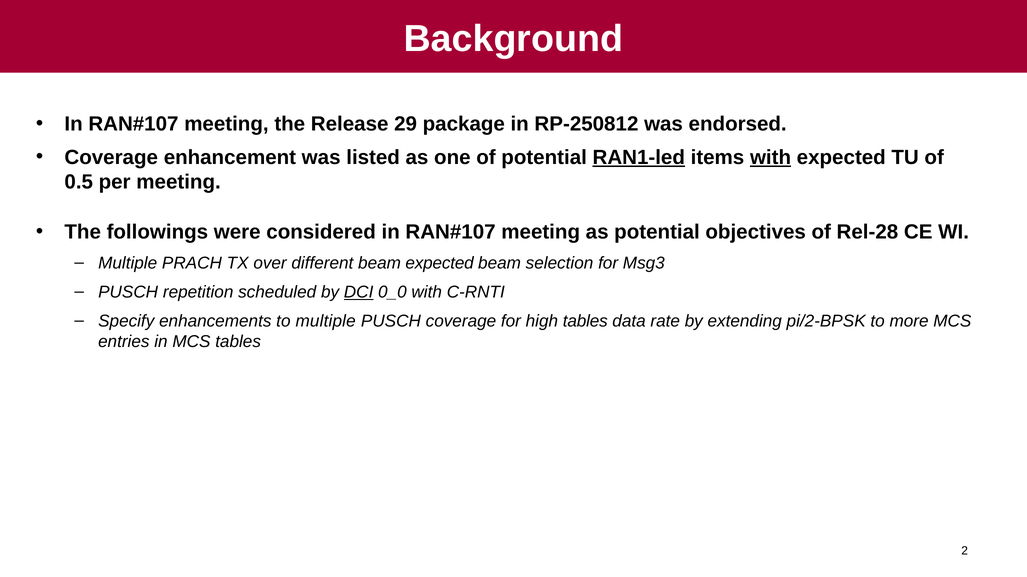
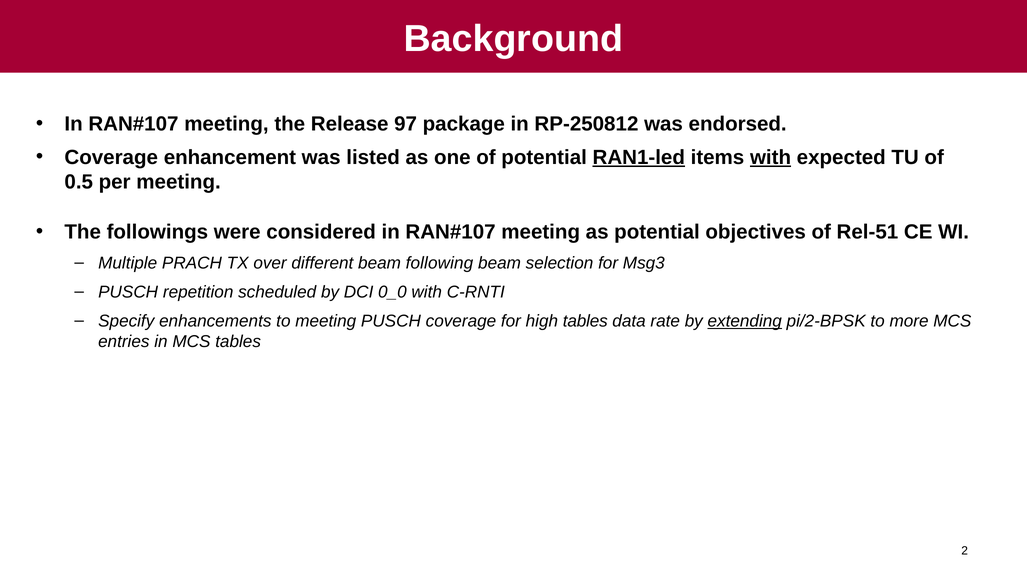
29: 29 -> 97 (406, 124)
Rel-28: Rel-28 -> Rel-51 (867, 232)
beam expected: expected -> following (439, 263)
DCI underline: present -> none (359, 292)
to multiple: multiple -> meeting (326, 321)
extending underline: none -> present (745, 321)
